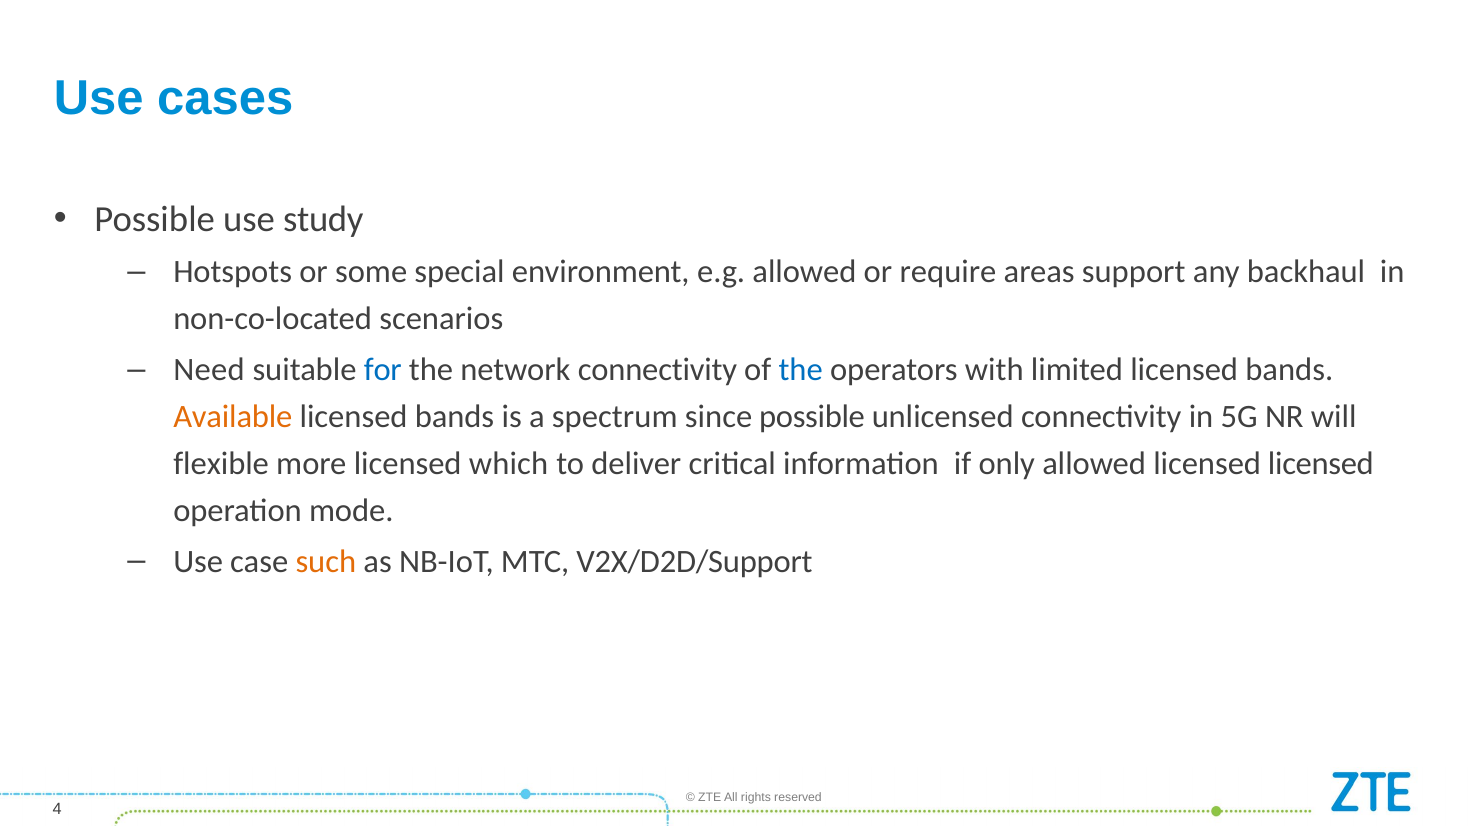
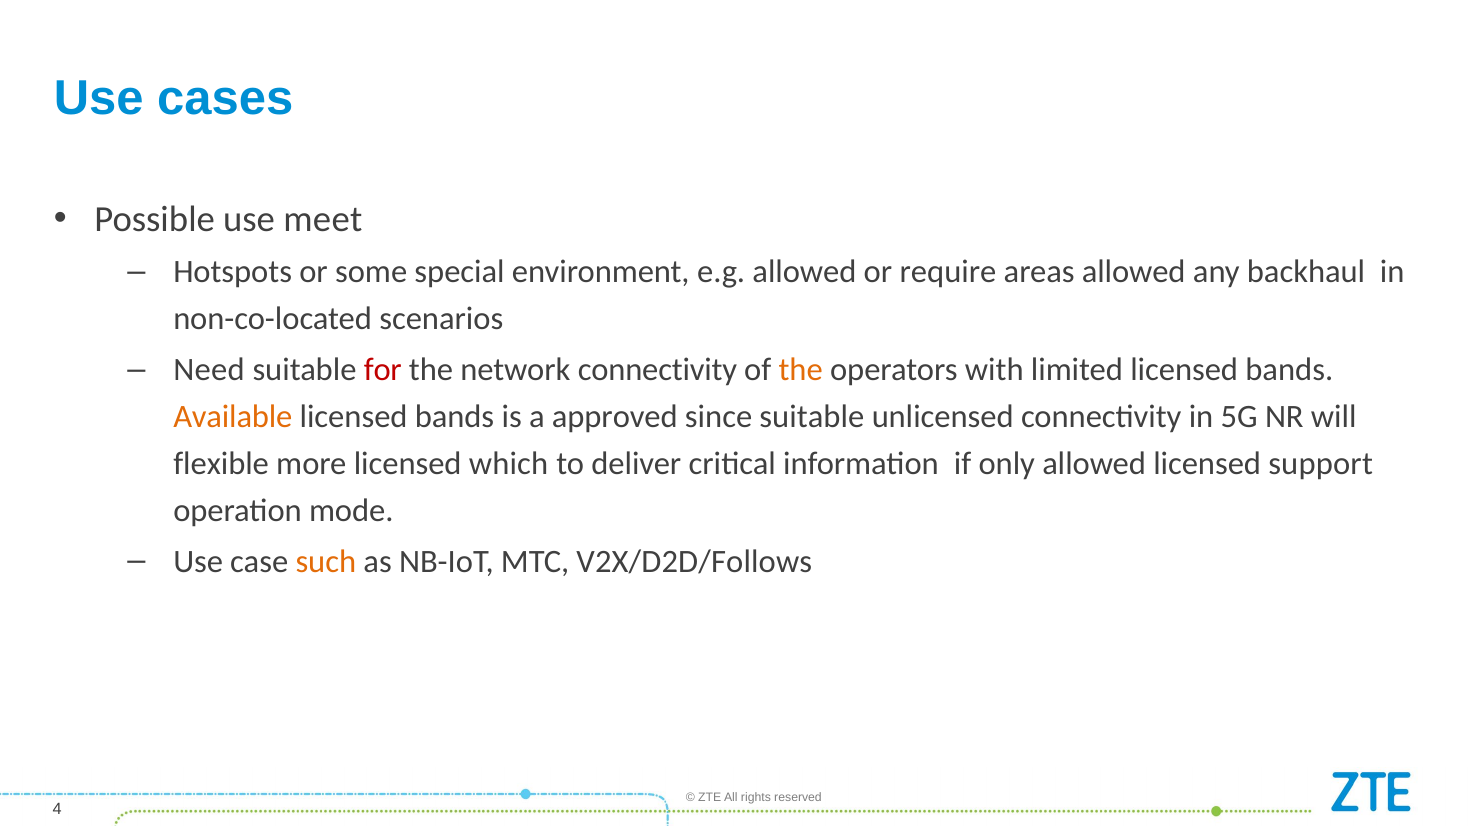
study: study -> meet (323, 219)
areas support: support -> allowed (1134, 272)
for colour: blue -> red (383, 370)
the colour: blue -> orange (801, 370)
spectrum: spectrum -> approved (615, 417)
since possible: possible -> suitable (812, 417)
licensed licensed: licensed -> support (1321, 464)
V2X/D2D/Support: V2X/D2D/Support -> V2X/D2D/Follows (694, 562)
